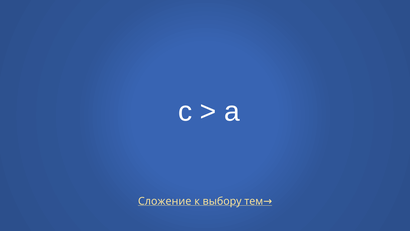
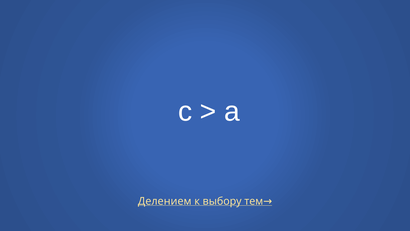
Сложение: Сложение -> Делением (165, 201)
